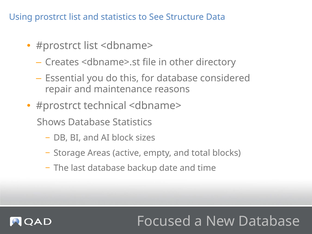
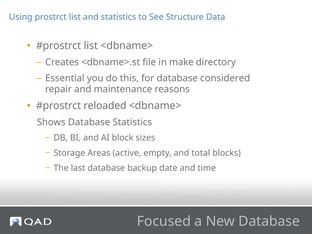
other: other -> make (181, 62)
technical: technical -> reloaded (105, 106)
